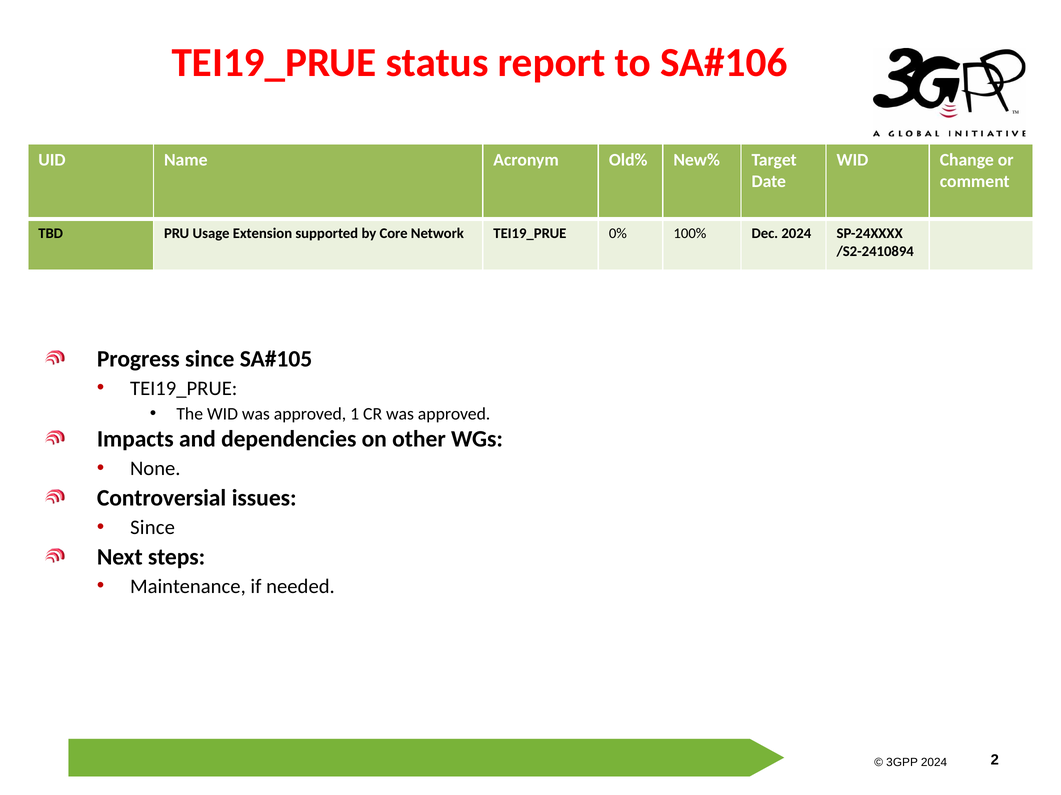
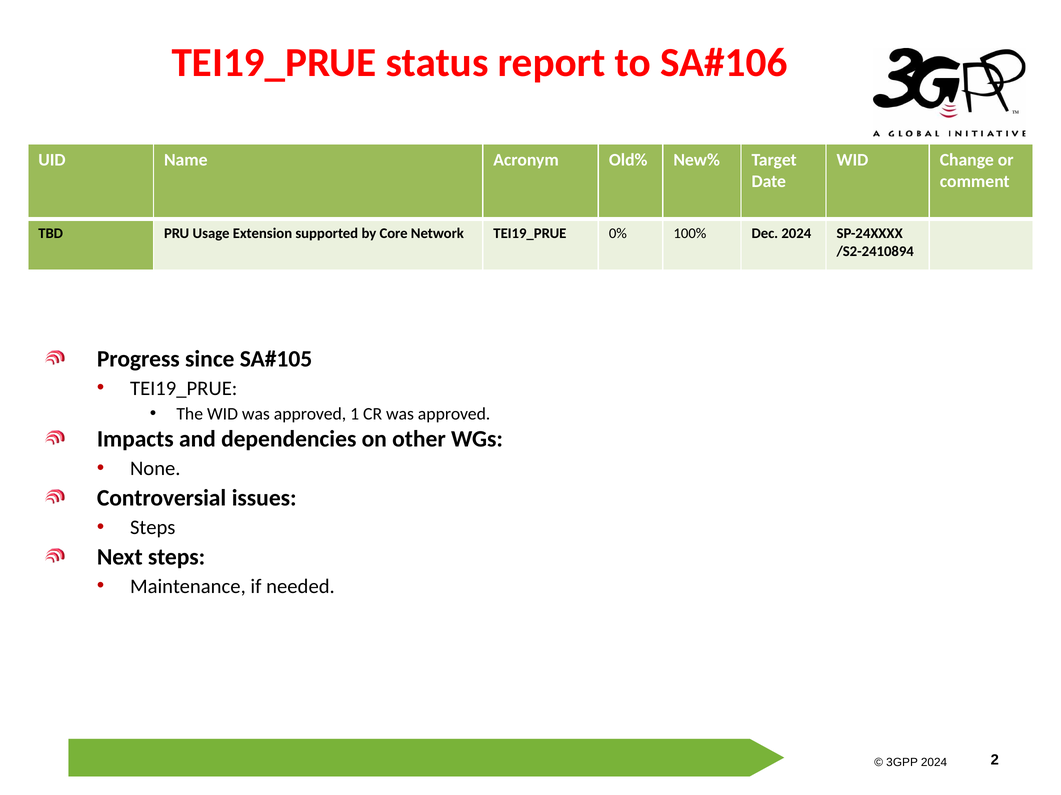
Since: Since -> Steps (153, 528)
